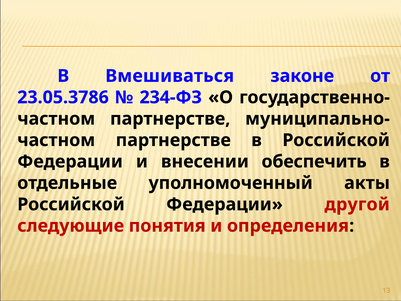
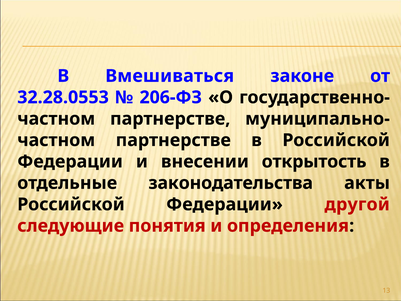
23.05.3786: 23.05.3786 -> 32.28.0553 (63, 97)
234-ФЗ: 234-ФЗ -> 206-ФЗ (171, 97)
обеспечить: обеспечить -> открытость (314, 161)
уполномоченный: уполномоченный -> законодательства (231, 183)
